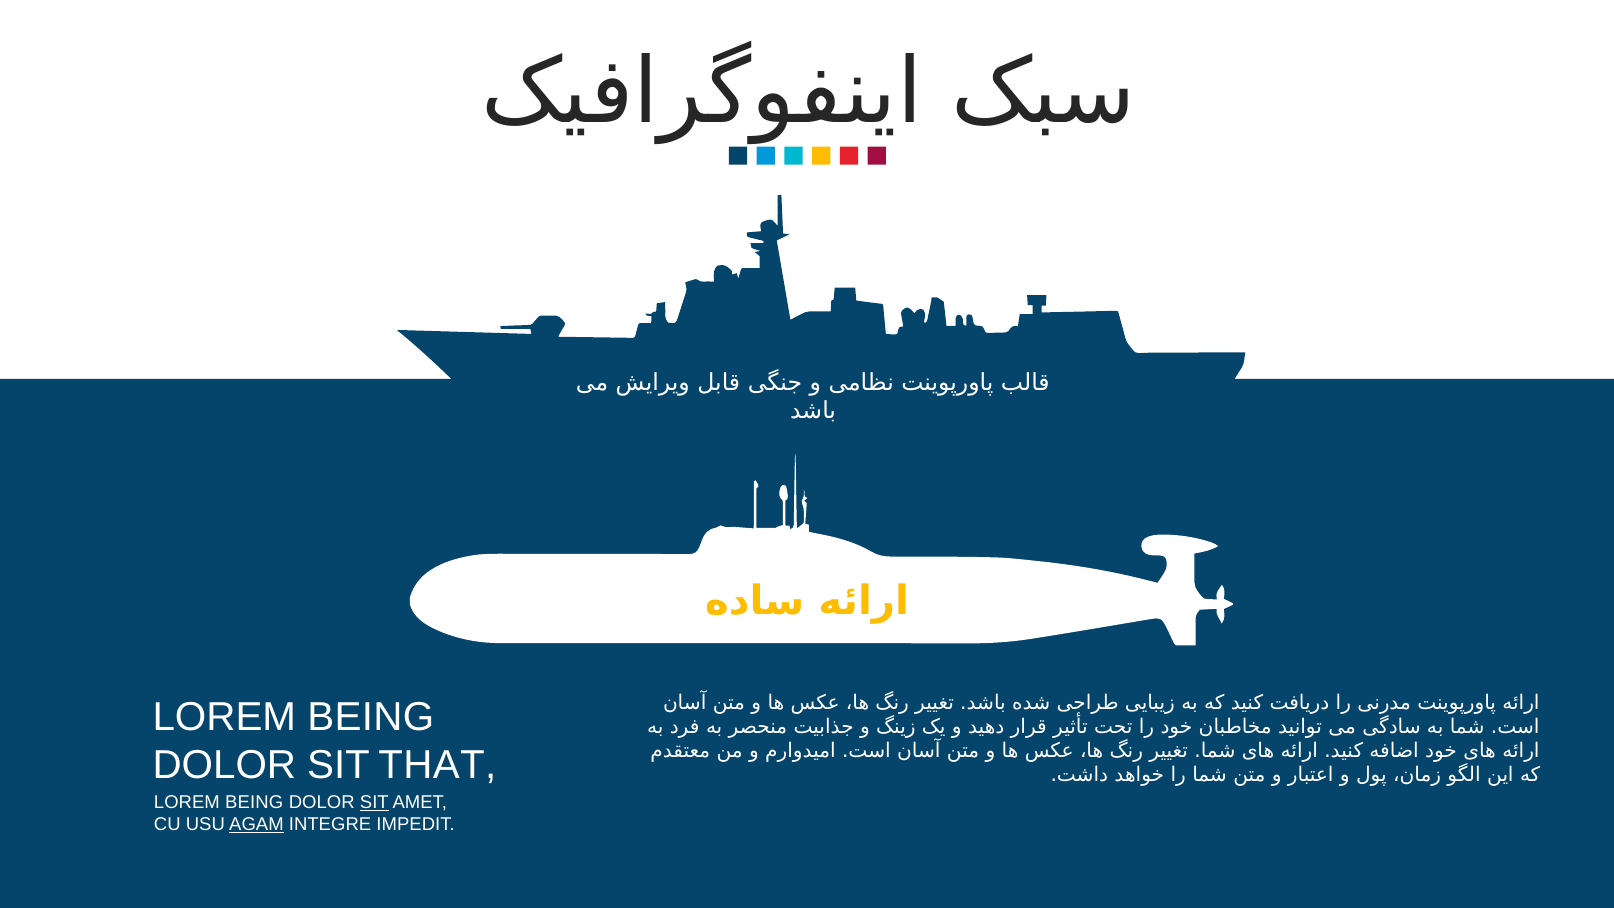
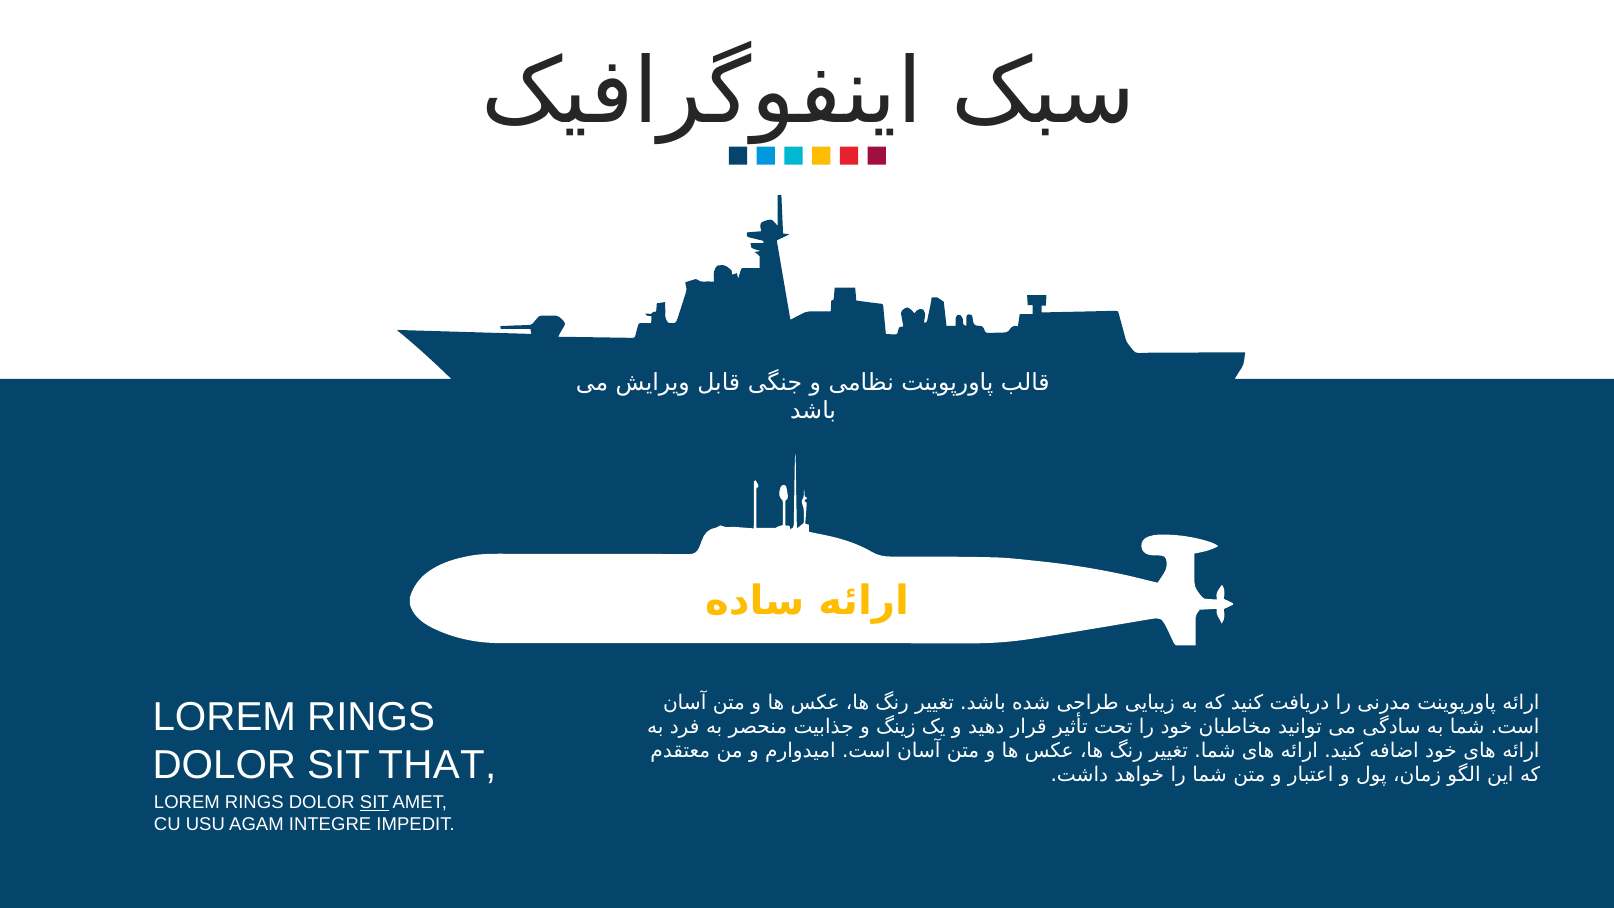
BEING: BEING -> RINGS (371, 717)
BEING: BEING -> RINGS (254, 803)
AGAM underline: present -> none (256, 825)
